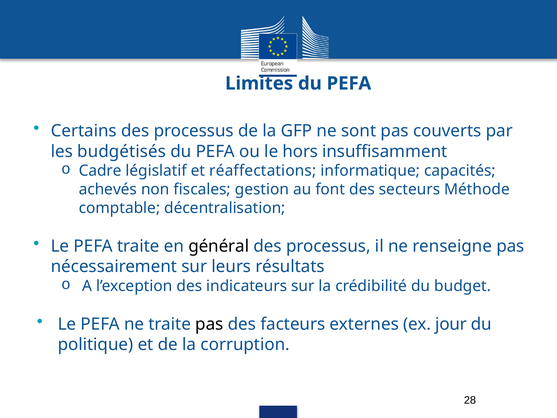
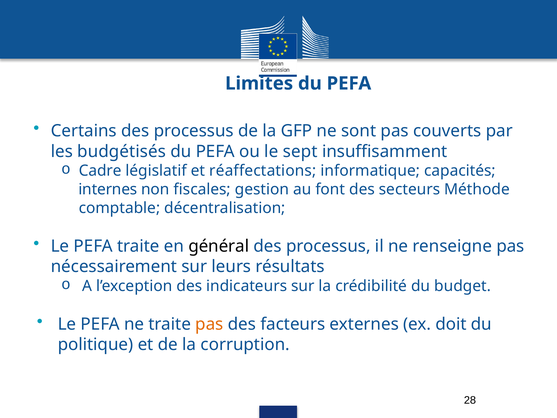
hors: hors -> sept (300, 151)
achevés: achevés -> internes (108, 189)
pas colour: black -> orange (209, 324)
jour: jour -> doit (451, 324)
